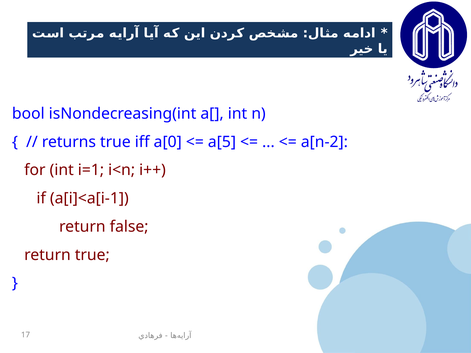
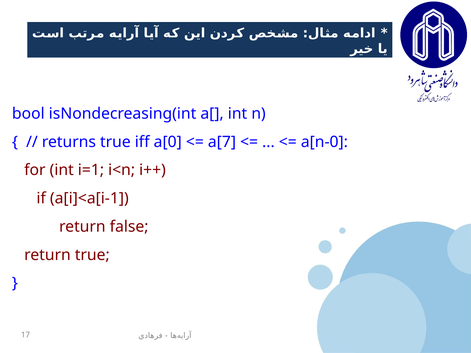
a[5: a[5 -> a[7 (222, 142)
a[n-2: a[n-2 -> a[n-0 (324, 142)
